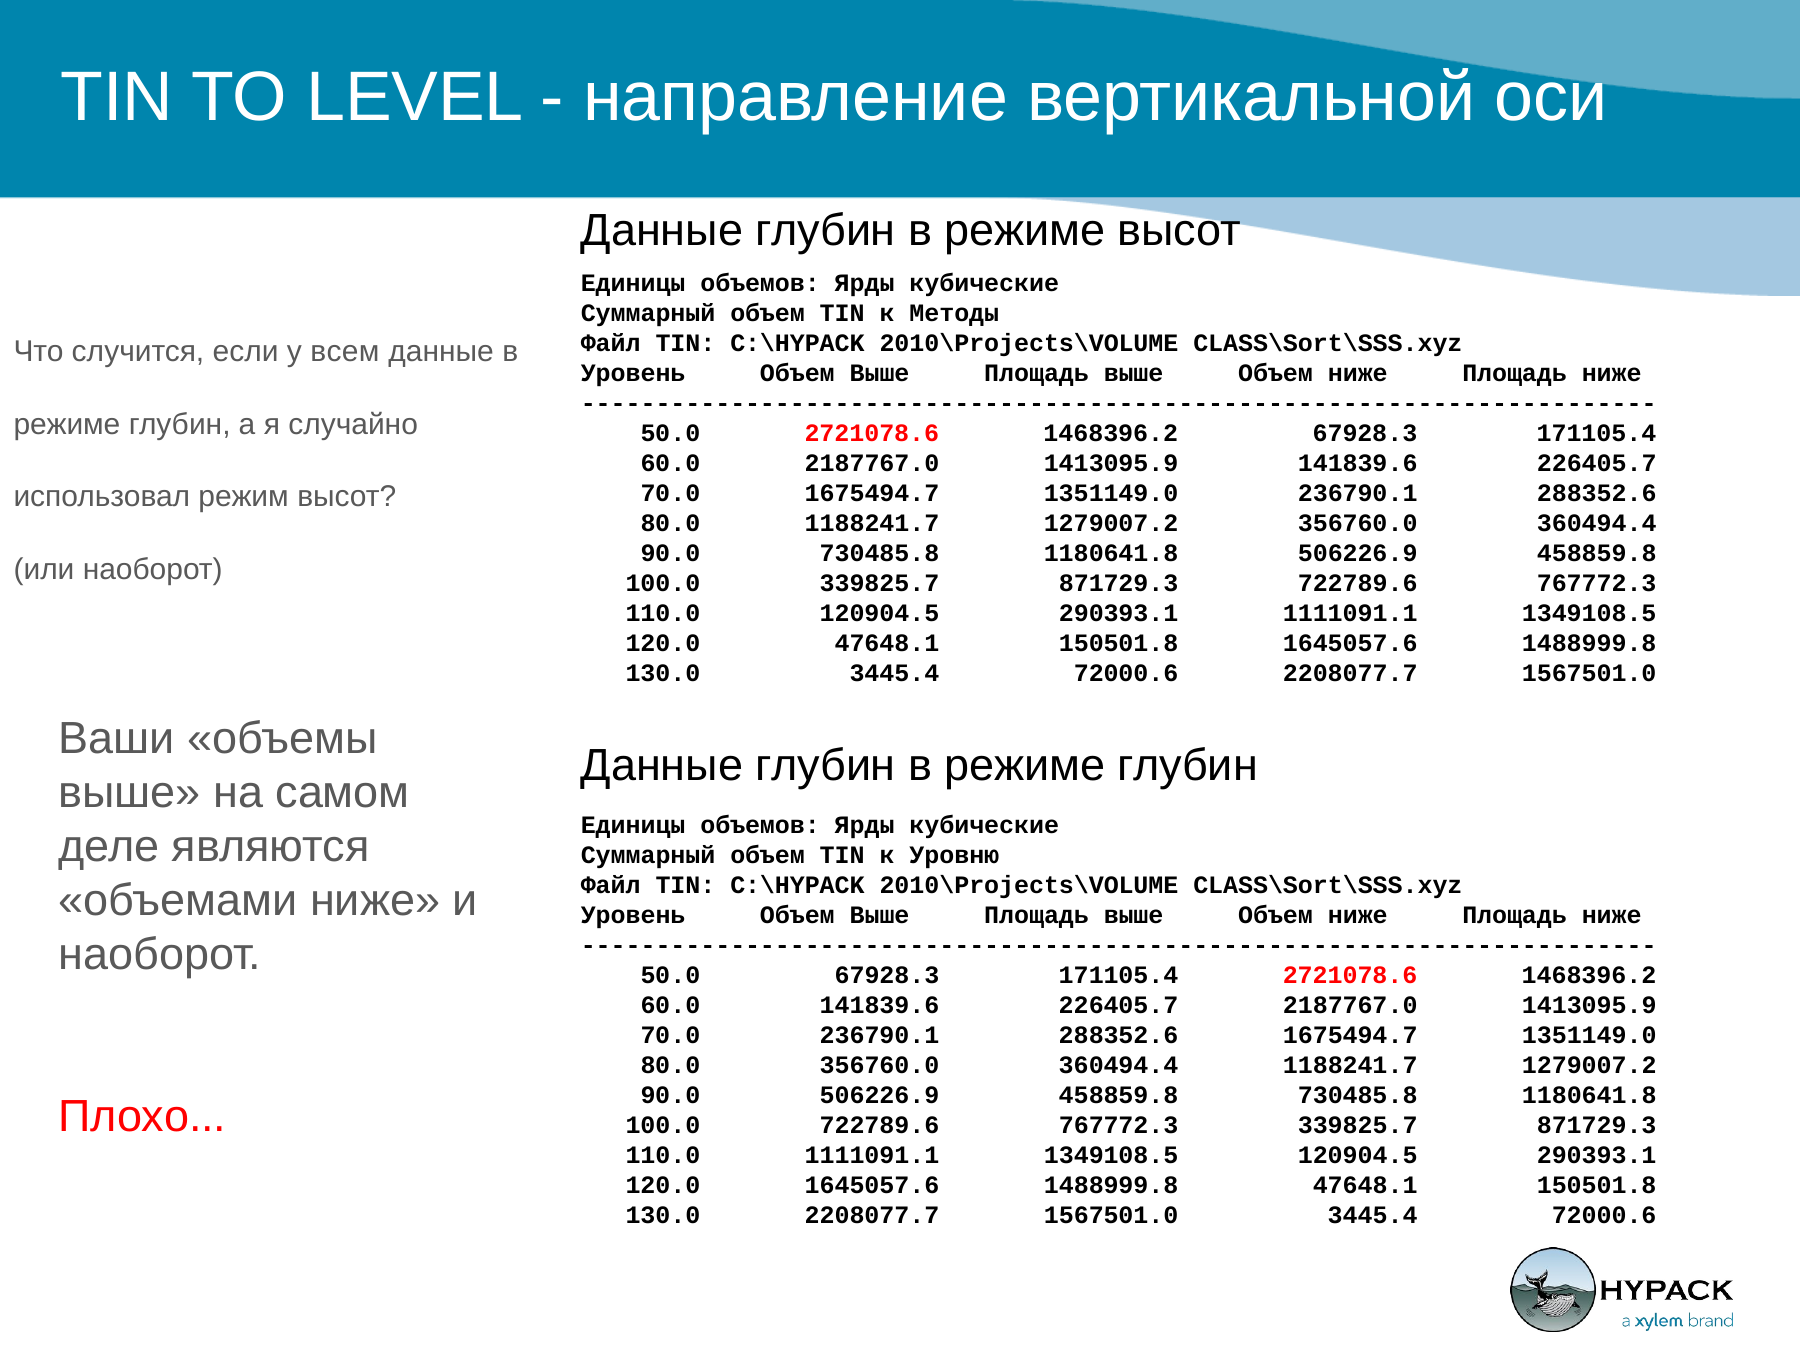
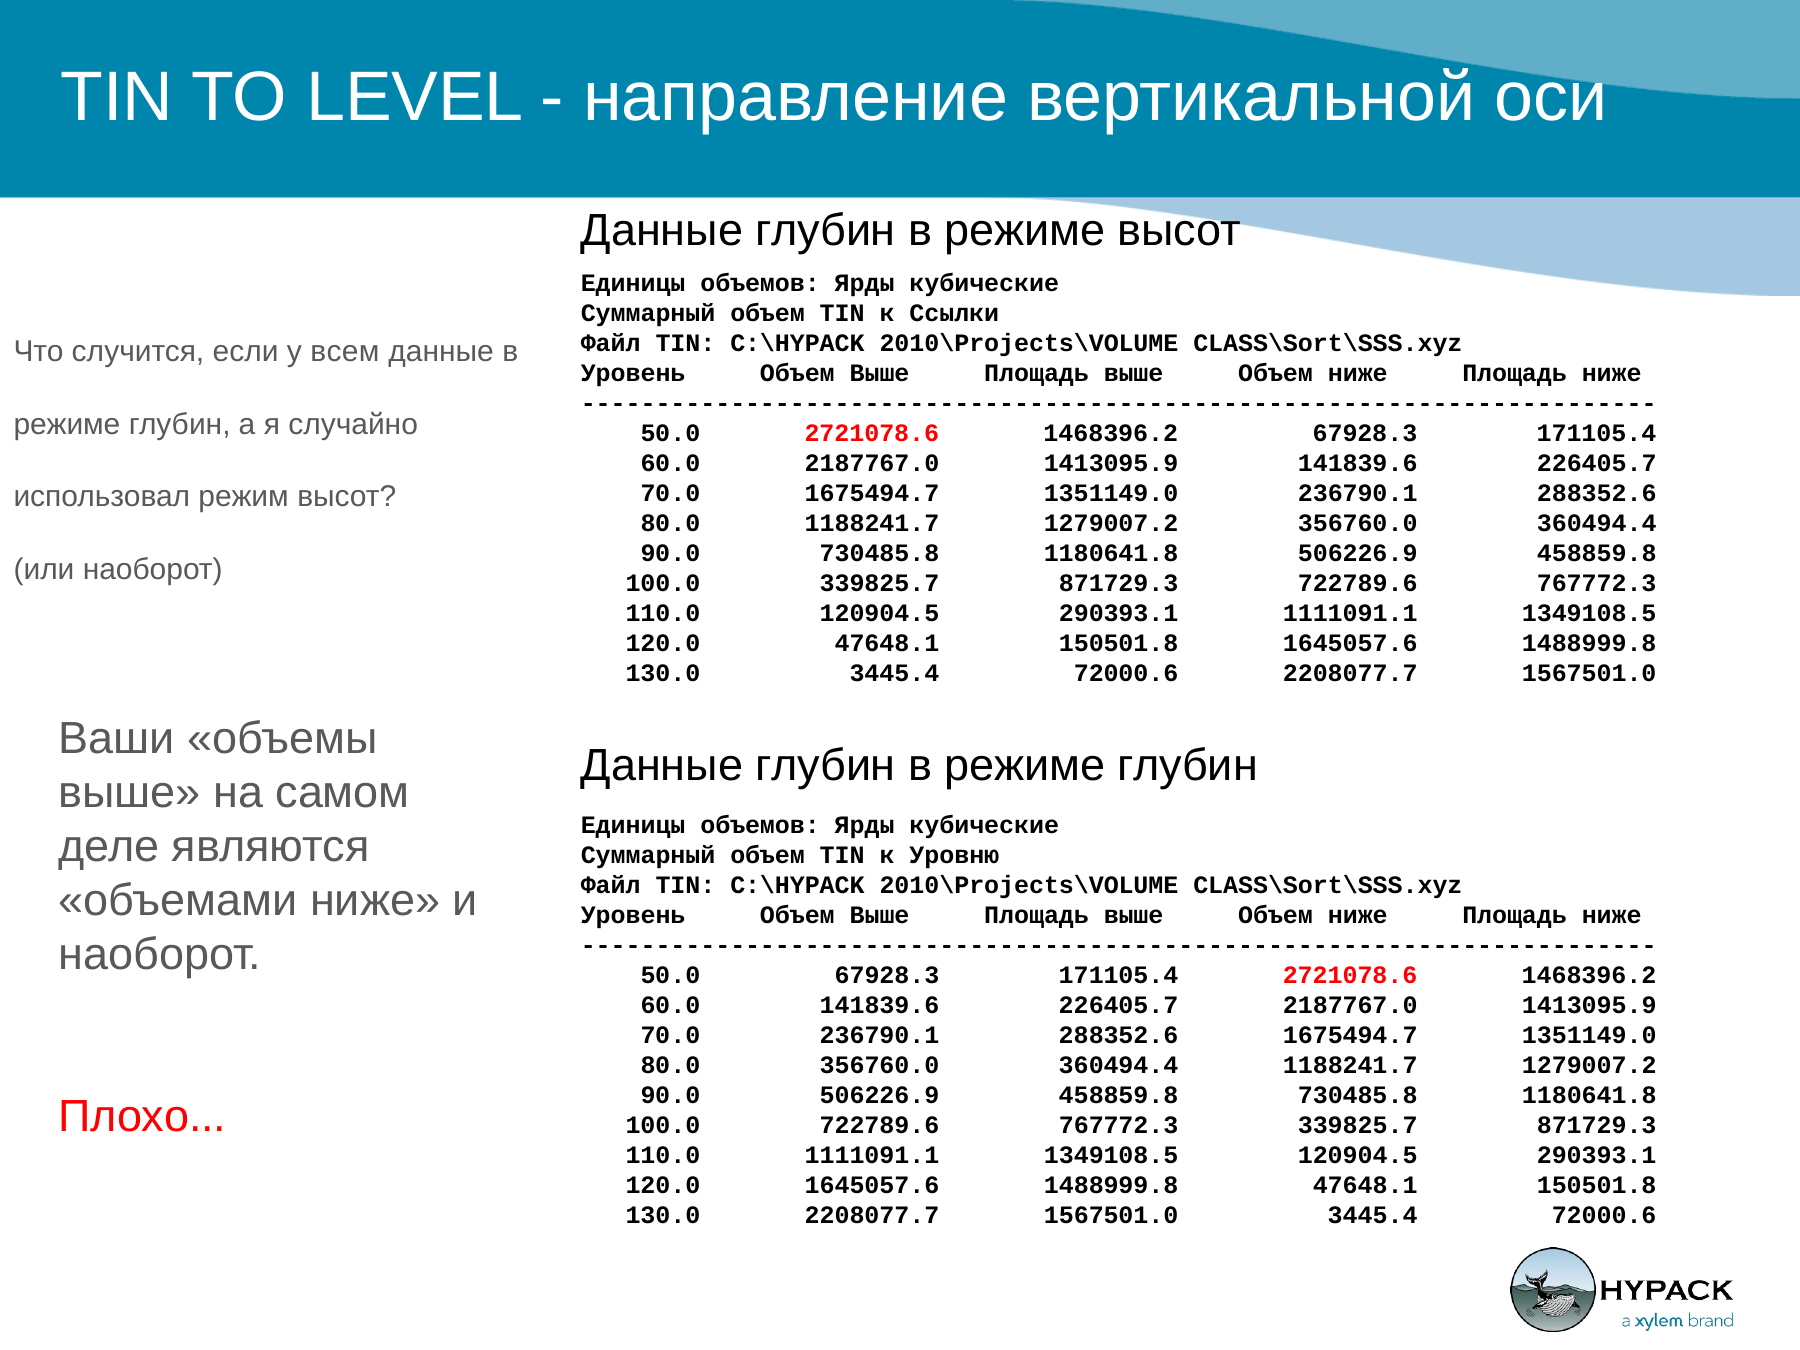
Методы: Методы -> Ссылки (954, 313)
